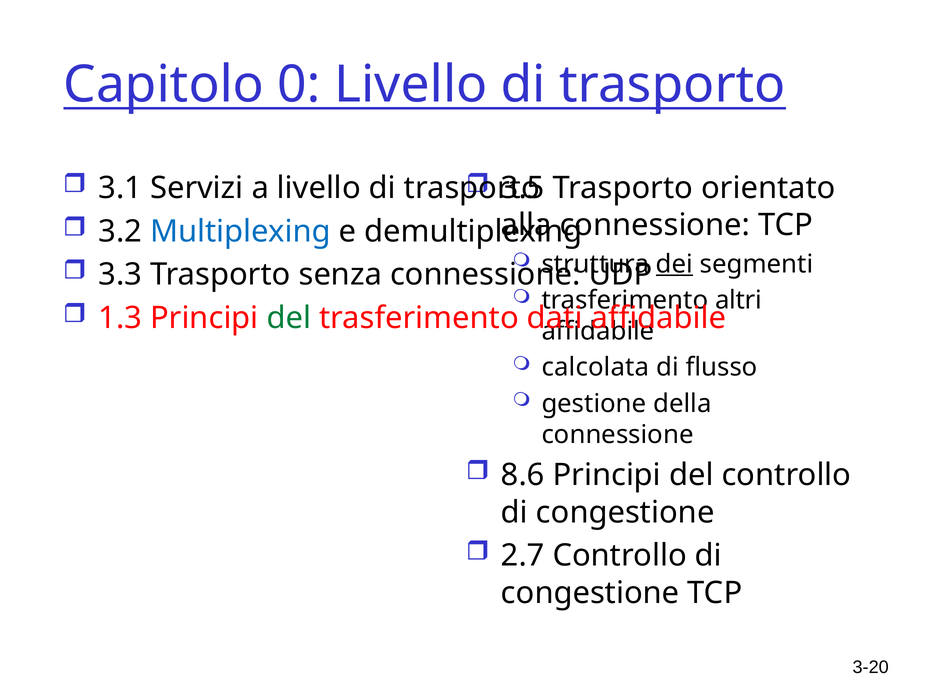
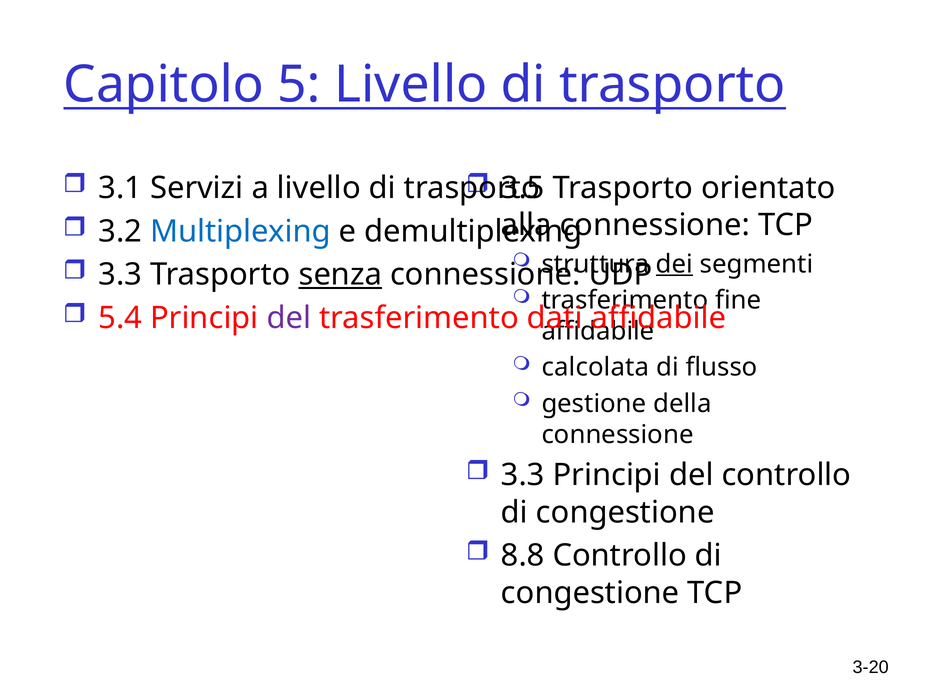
0: 0 -> 5 (299, 85)
senza underline: none -> present (340, 275)
altri: altri -> fine (738, 300)
1.3: 1.3 -> 5.4 (120, 318)
del colour: green -> purple (289, 318)
8.6: 8.6 -> 3.3 (523, 475)
2.7: 2.7 -> 8.8 (523, 555)
